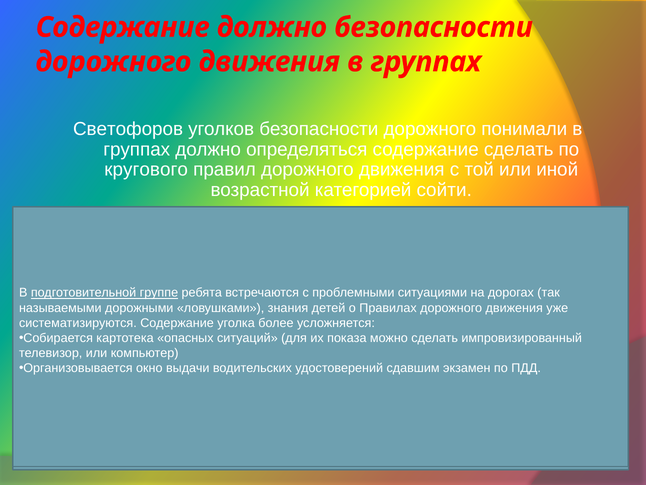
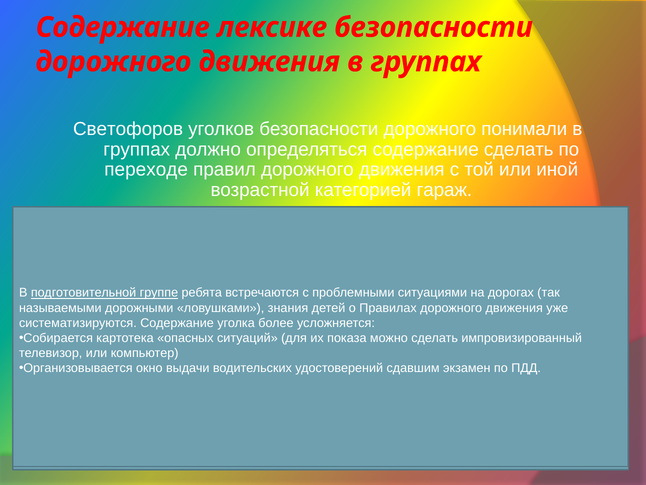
Содержание должно: должно -> лексике (272, 27)
кругового: кругового -> переходе (146, 170)
категорией сойти: сойти -> гараж (444, 190)
